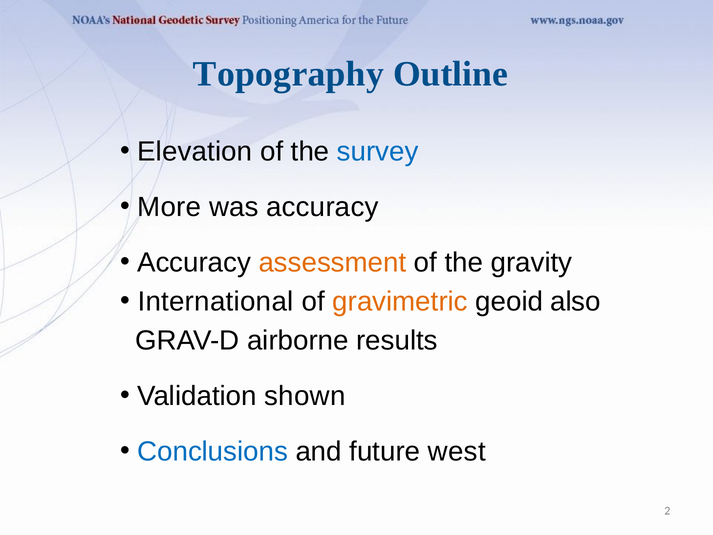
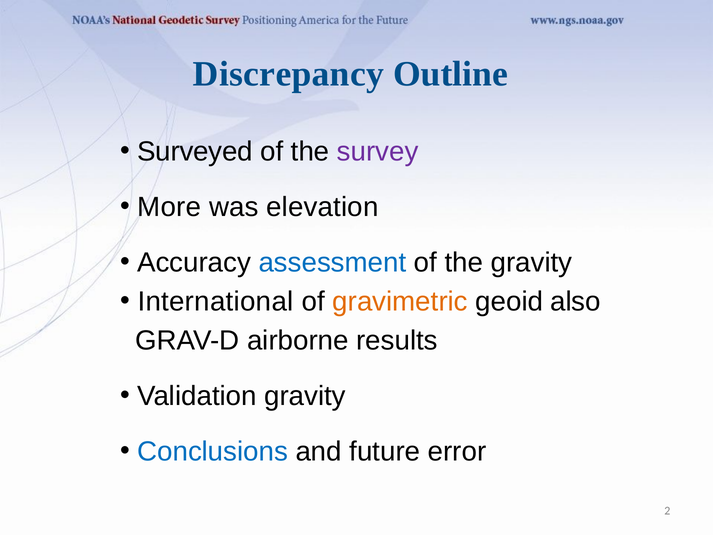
Topography: Topography -> Discrepancy (288, 74)
Elevation: Elevation -> Surveyed (195, 152)
survey colour: blue -> purple (378, 152)
was accuracy: accuracy -> elevation (322, 207)
assessment colour: orange -> blue (332, 263)
Validation shown: shown -> gravity (305, 396)
west: west -> error (457, 451)
